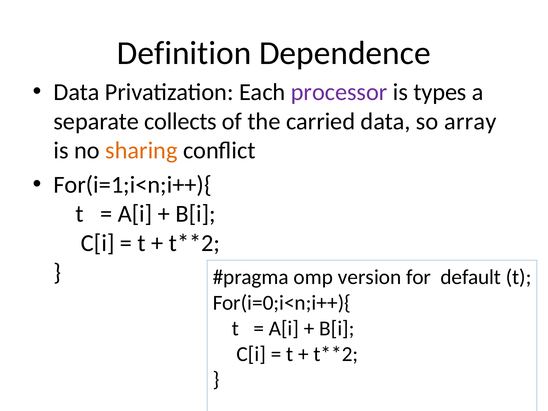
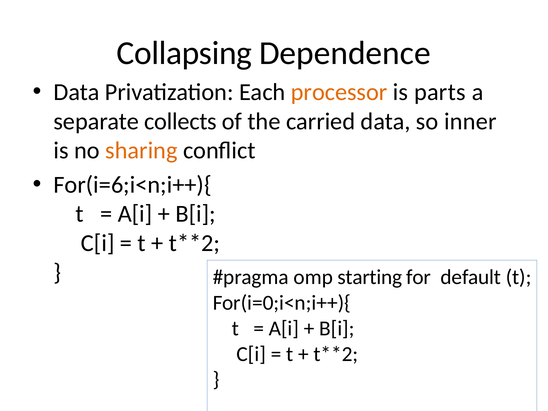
Definition: Definition -> Collapsing (184, 53)
processor colour: purple -> orange (339, 92)
types: types -> parts (440, 92)
array: array -> inner (470, 121)
For(i=1;i<n;i++){: For(i=1;i<n;i++){ -> For(i=6;i<n;i++){ (133, 185)
version: version -> starting (370, 277)
